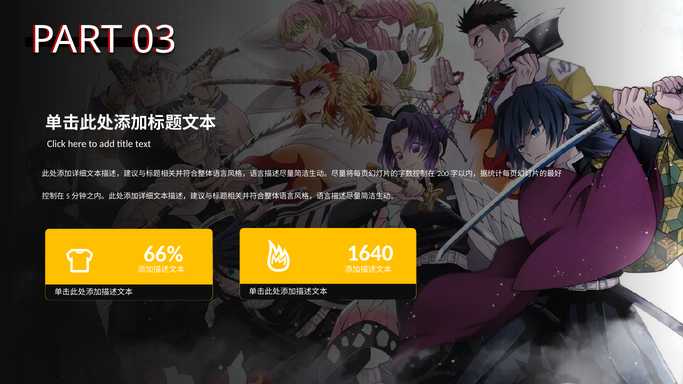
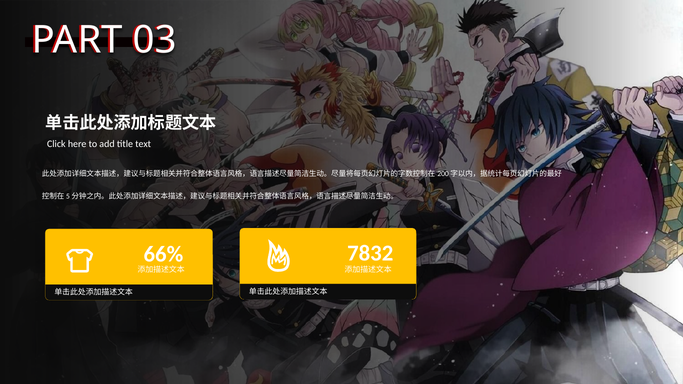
1640: 1640 -> 7832 (370, 253)
